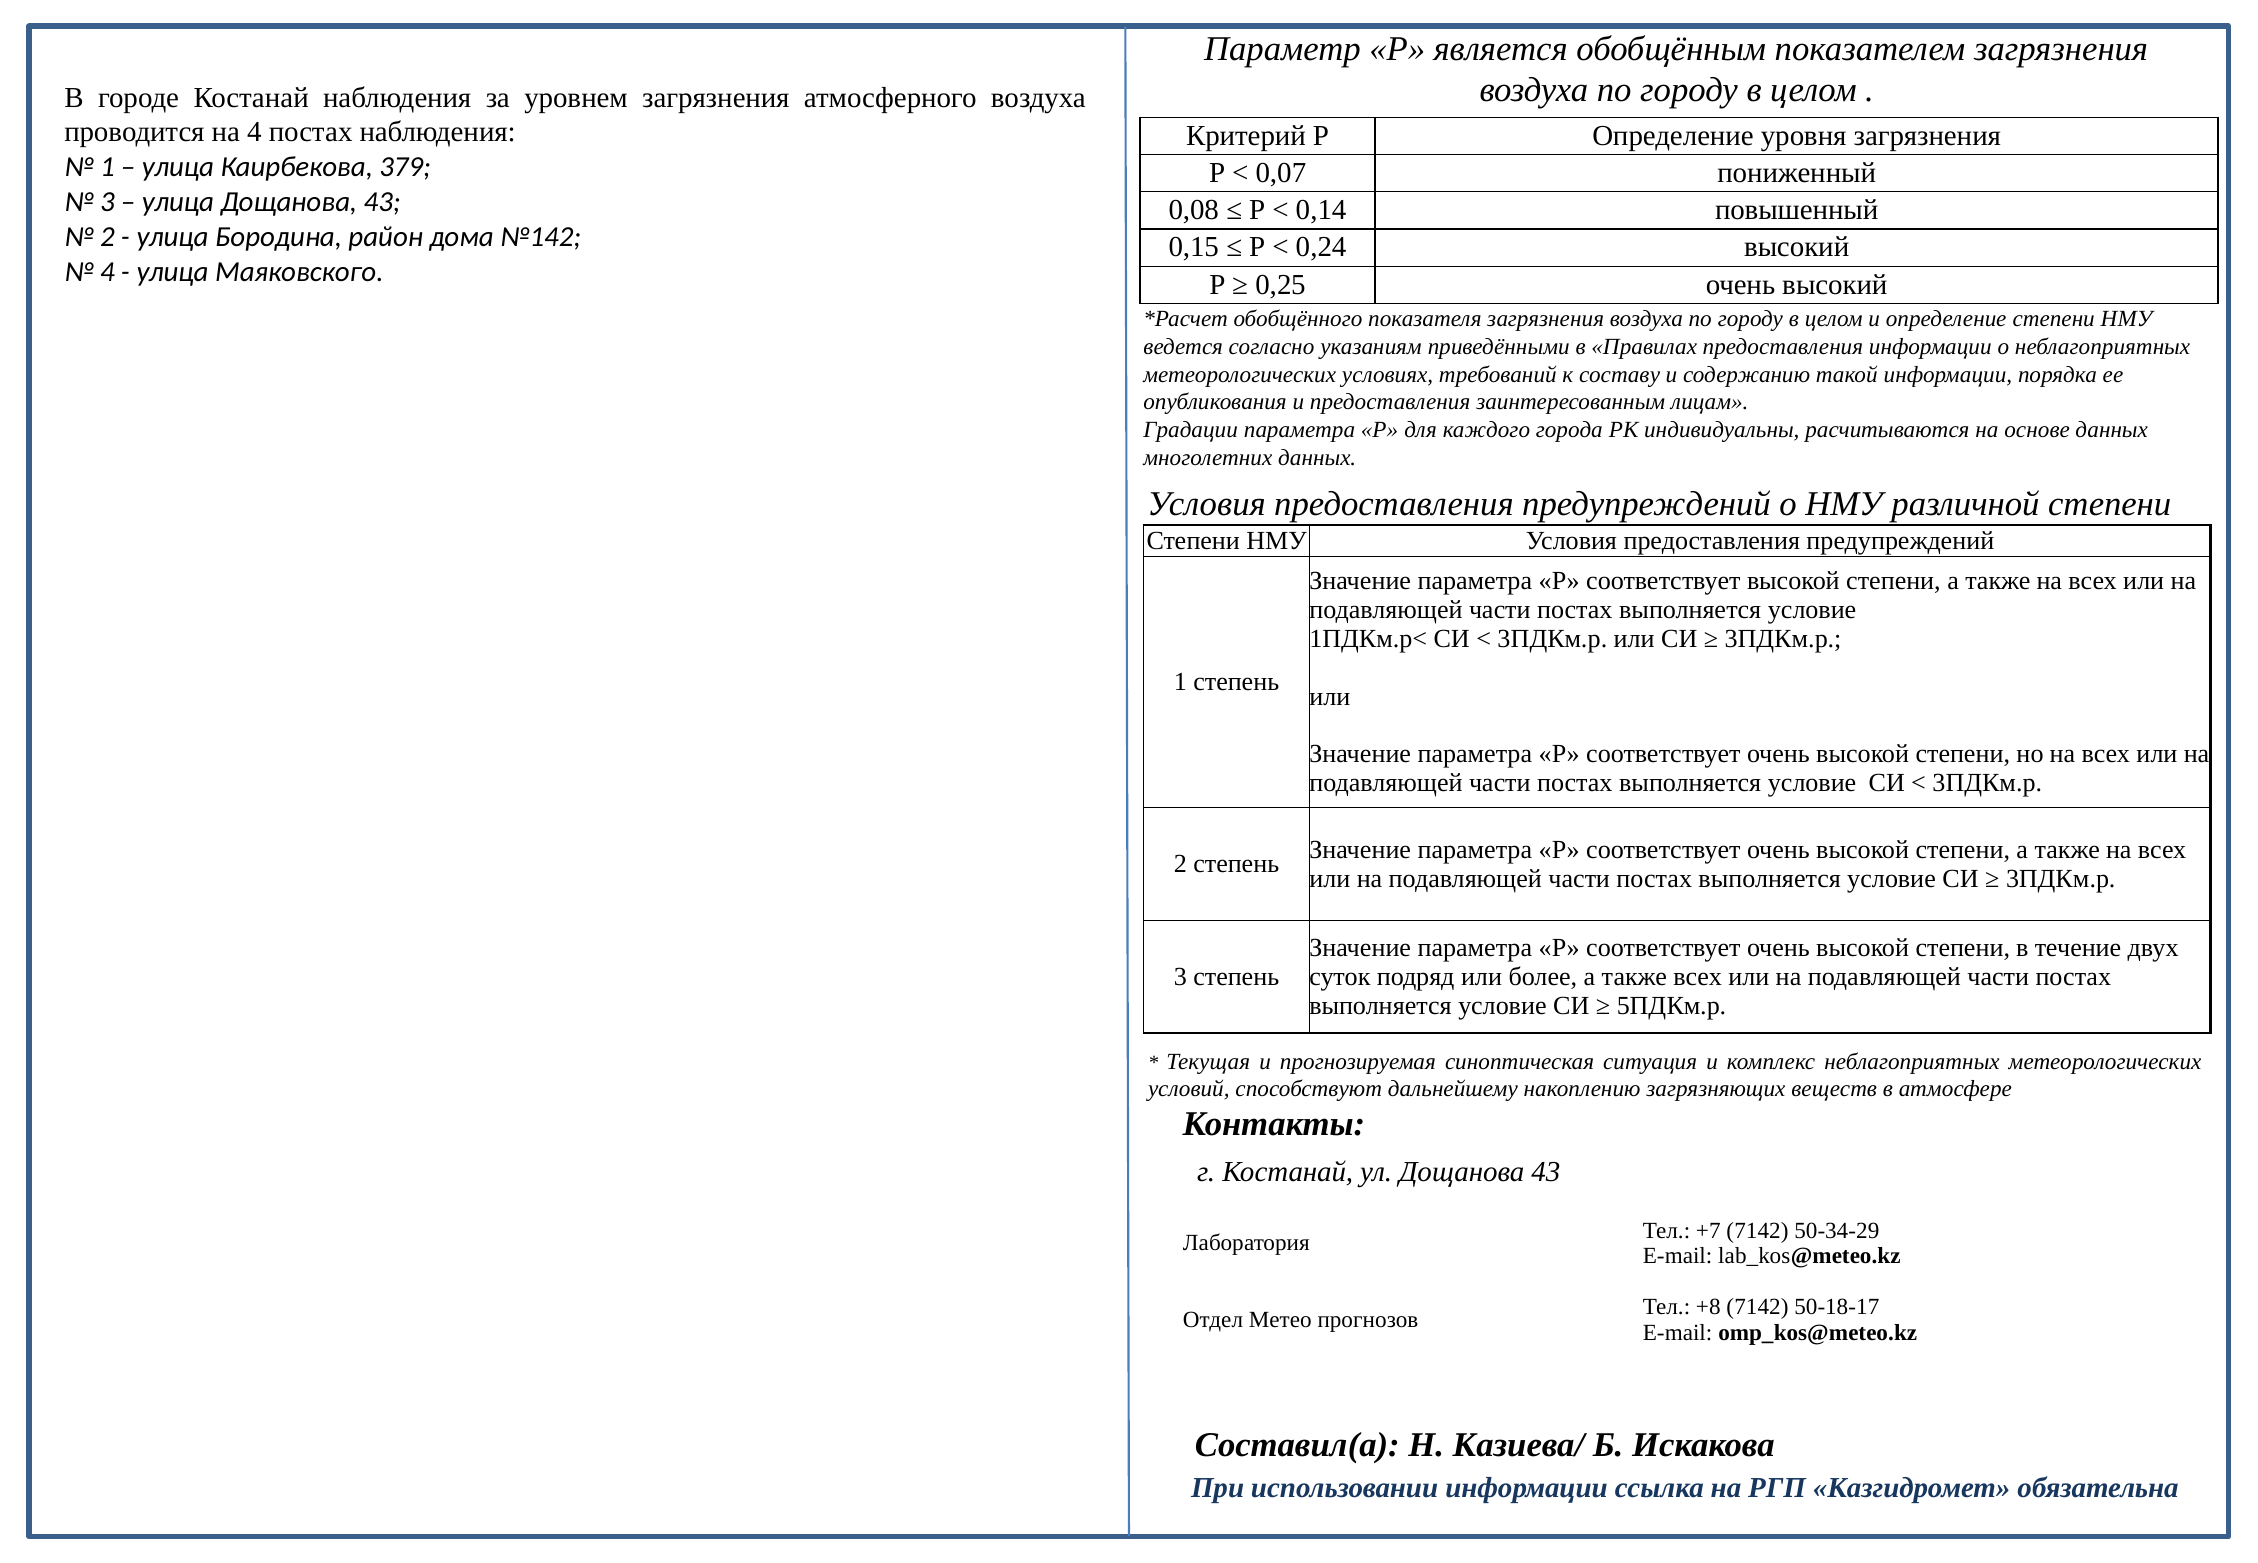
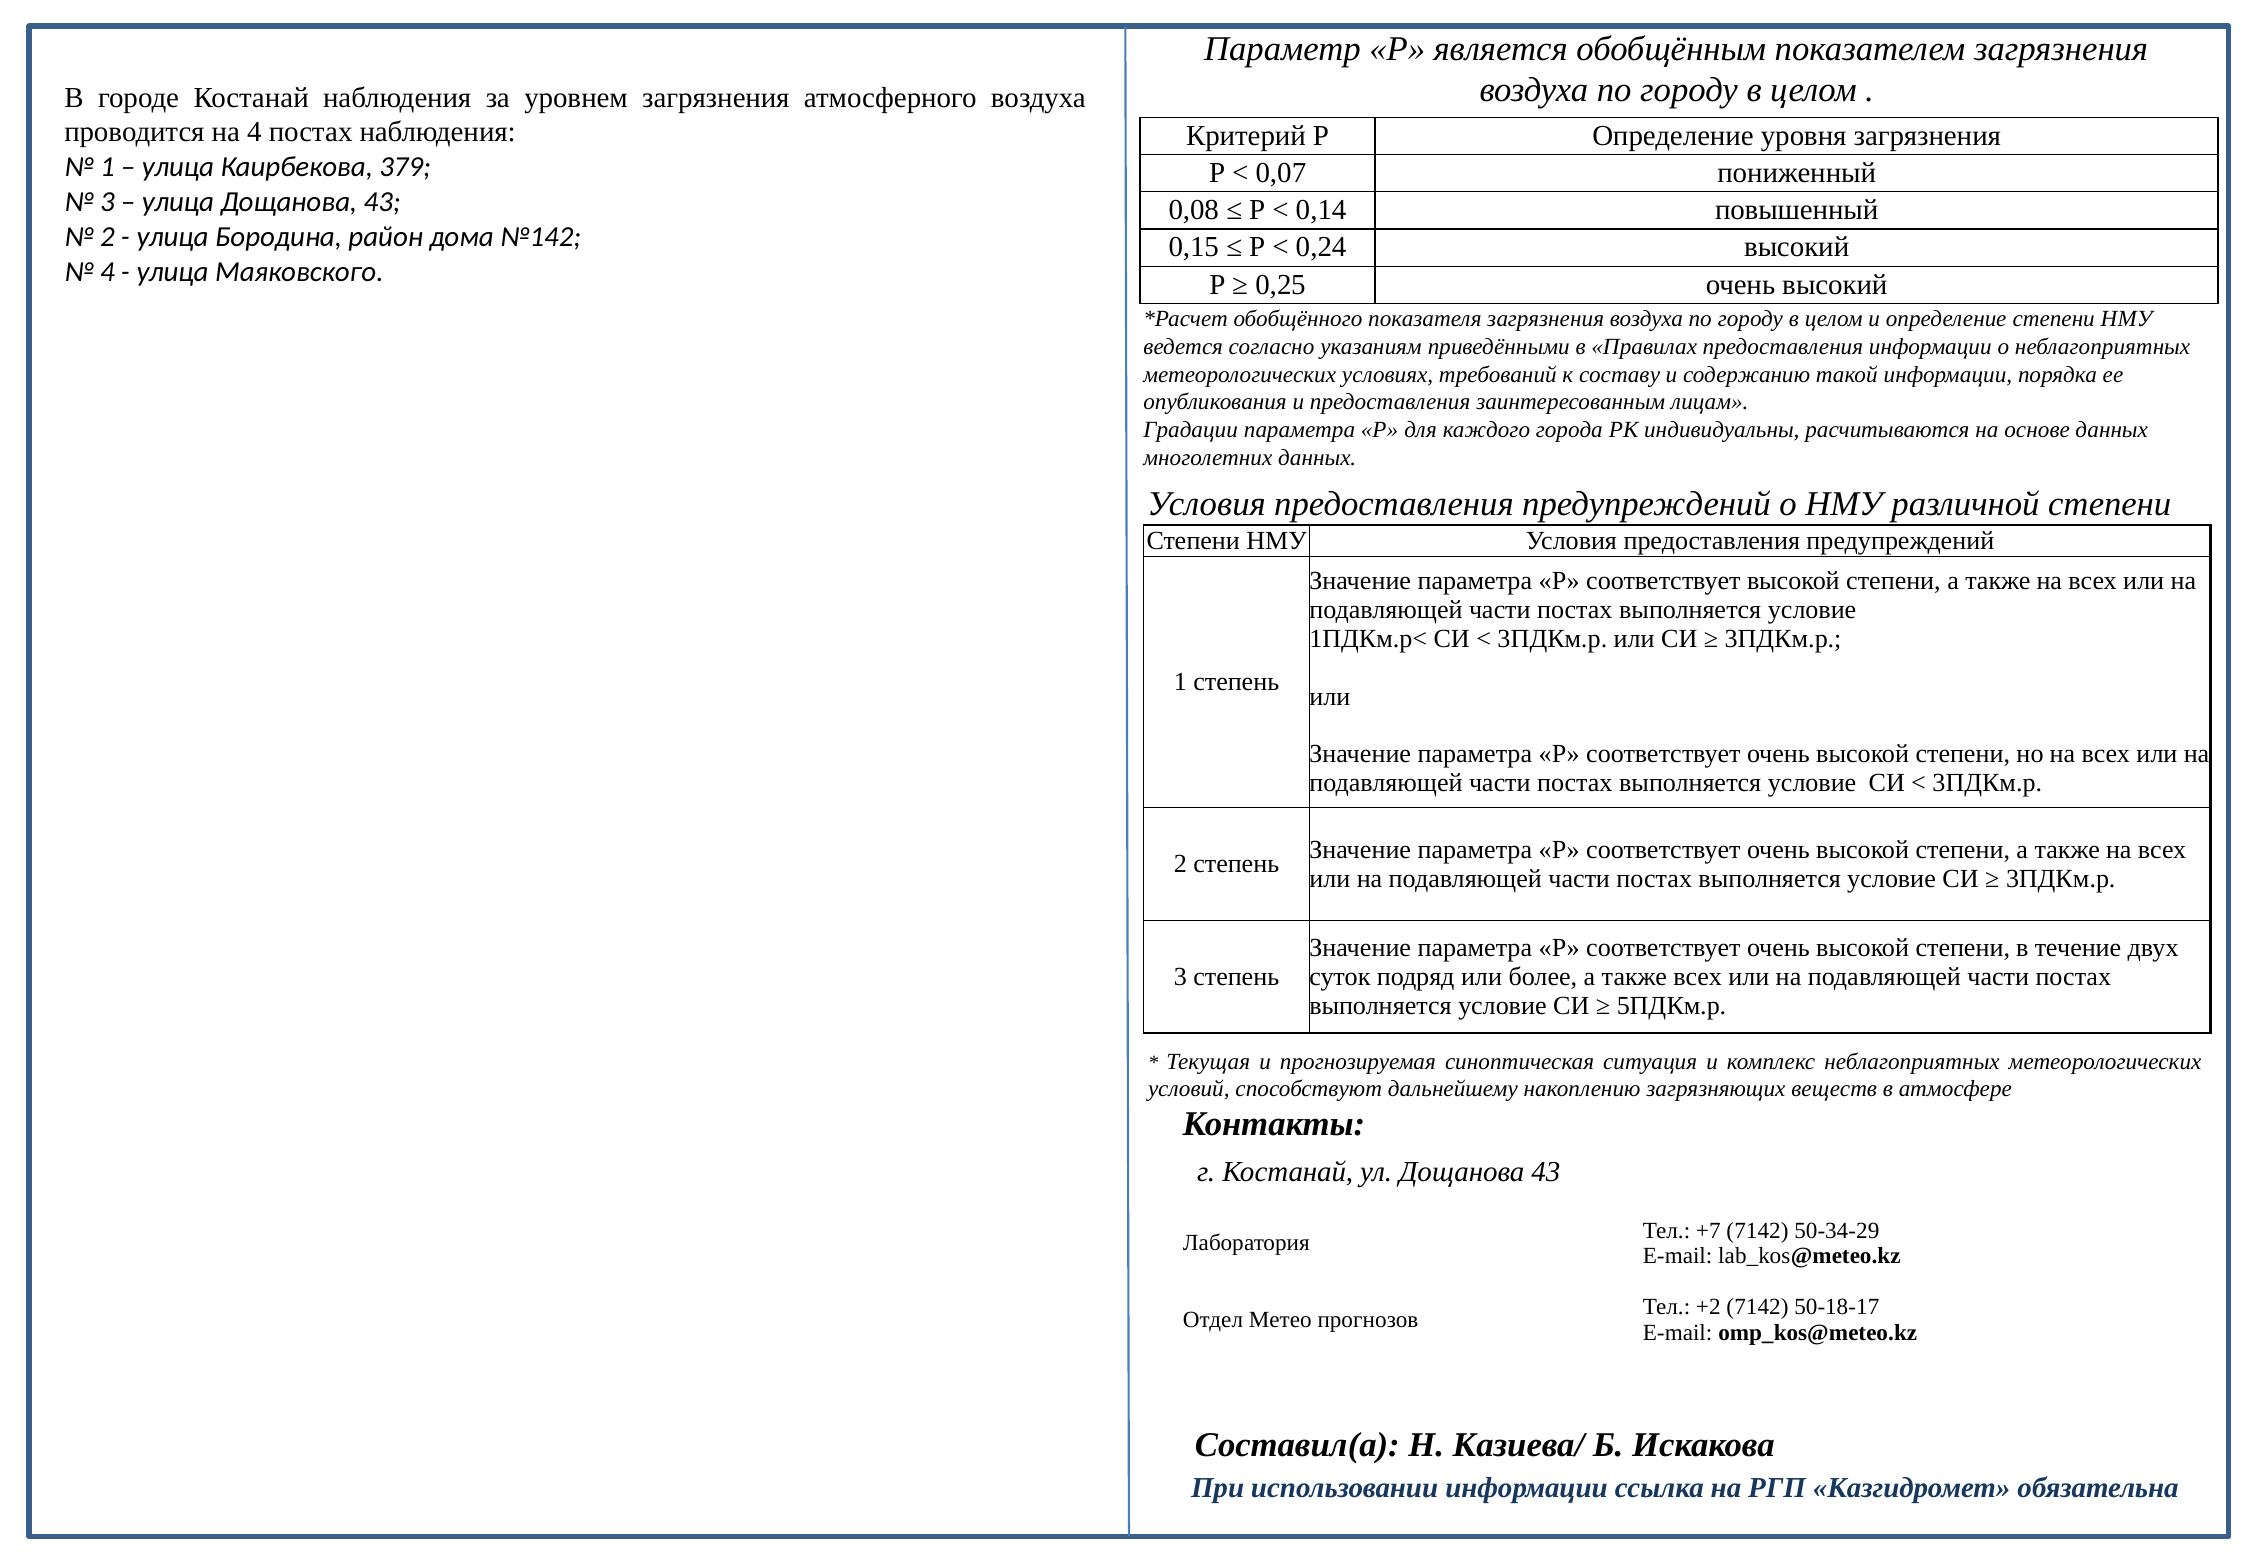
+8: +8 -> +2 (1708, 1307)
